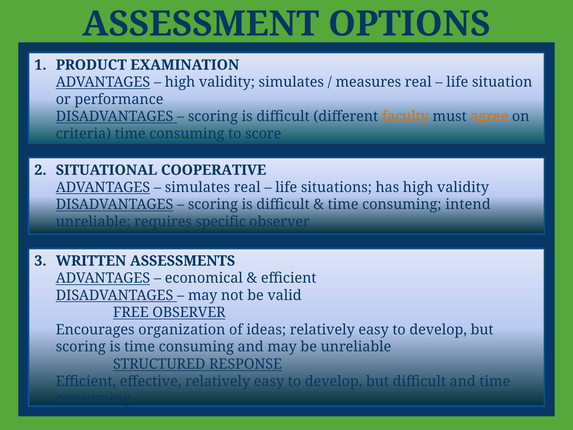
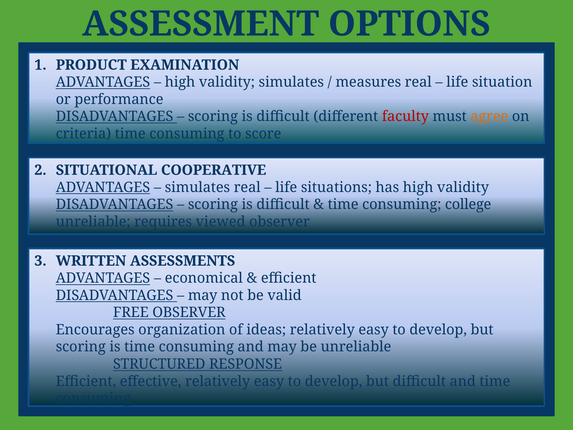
faculty colour: orange -> red (405, 116)
intend: intend -> college (468, 204)
specific: specific -> viewed (221, 222)
